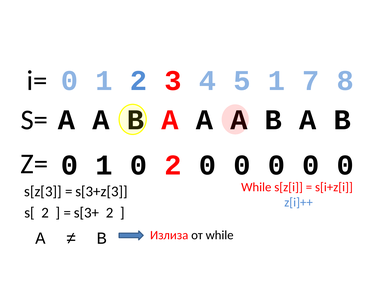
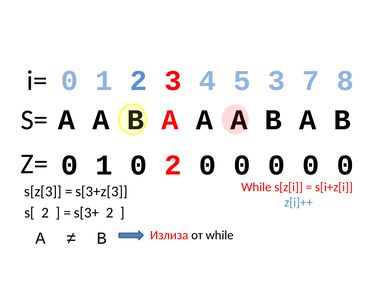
5 1: 1 -> 3 (276, 81)
